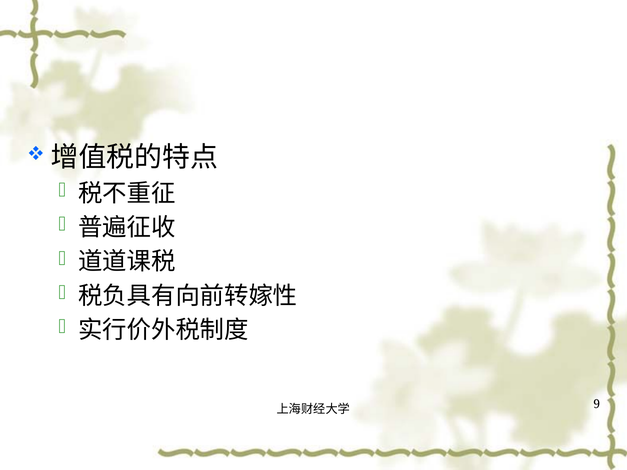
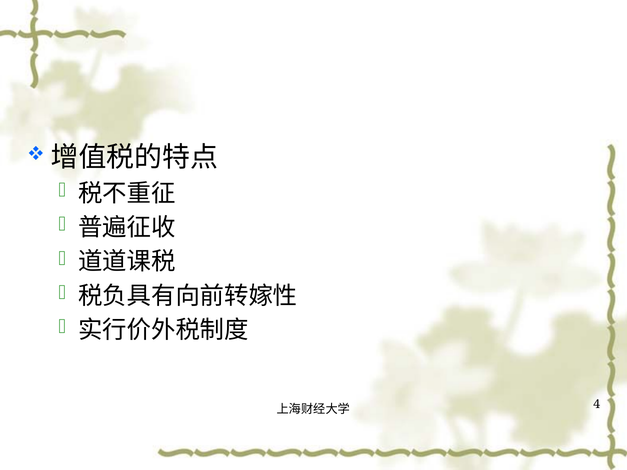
9: 9 -> 4 (597, 404)
